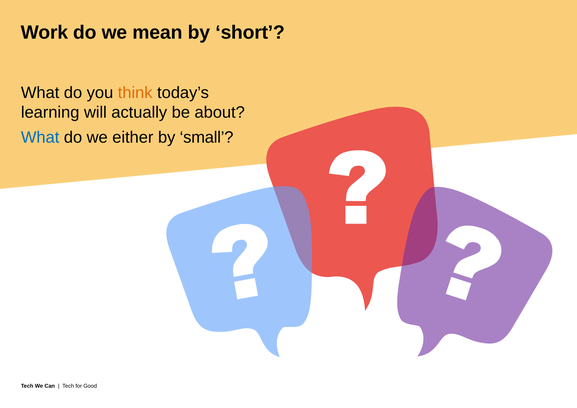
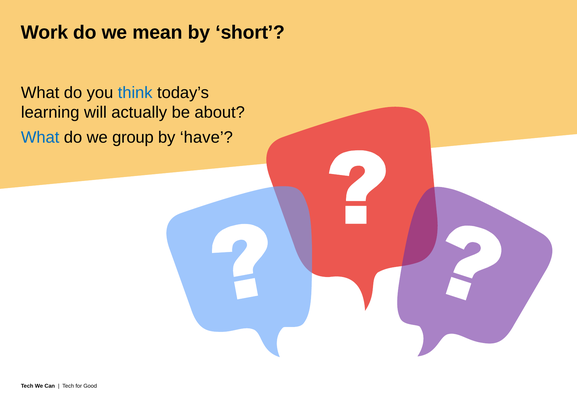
think colour: orange -> blue (135, 93)
either: either -> group (133, 138)
small: small -> have (206, 138)
